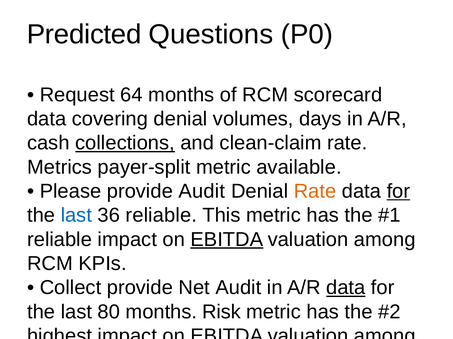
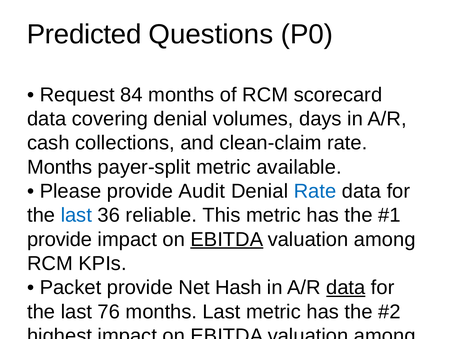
64: 64 -> 84 (132, 95)
collections underline: present -> none (125, 143)
Metrics: Metrics -> Months (60, 167)
Rate colour: orange -> blue (315, 192)
for underline: present -> none (398, 192)
reliable: reliable -> provide (60, 240)
Collect: Collect -> Packet (70, 288)
Net Audit: Audit -> Hash (238, 288)
80: 80 -> 76 (109, 312)
months Risk: Risk -> Last (221, 312)
